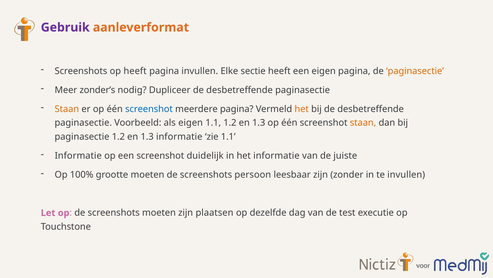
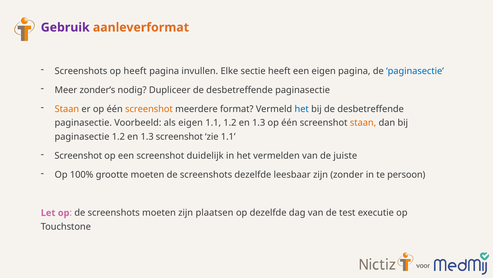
paginasectie colour: orange -> blue (415, 71)
screenshot colour: blue -> orange (149, 109)
meerdere pagina: pagina -> format (237, 109)
het colour: orange -> blue (302, 109)
1.3 informatie: informatie -> screenshot (179, 136)
Informatie: Informatie -> Screenshot (78, 155)
het informatie: informatie -> vermelden (276, 155)
screenshots persoon: persoon -> dezelfde (253, 174)
te invullen: invullen -> persoon (406, 174)
